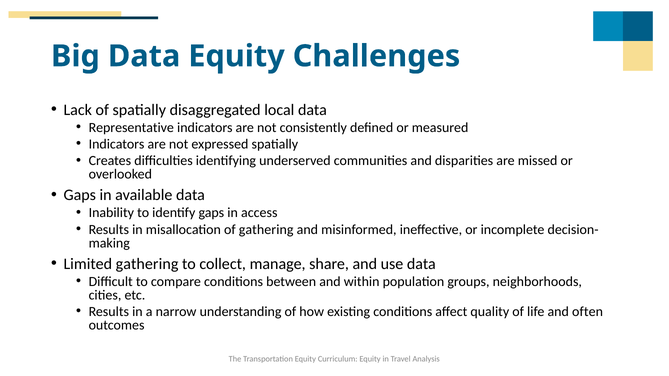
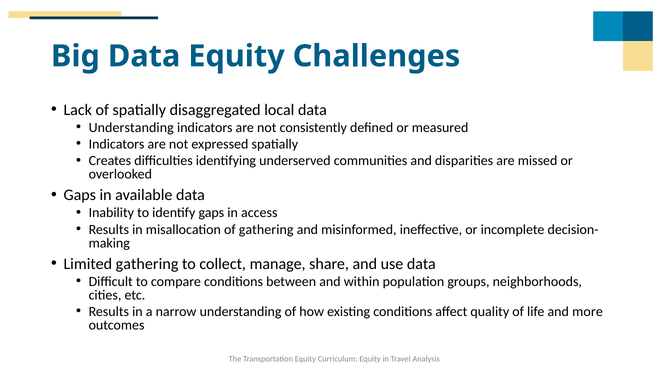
Representative: Representative -> Understanding (131, 128)
often: often -> more (588, 312)
